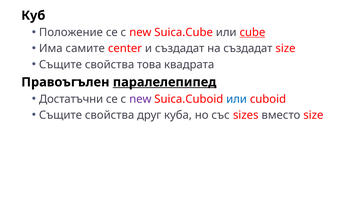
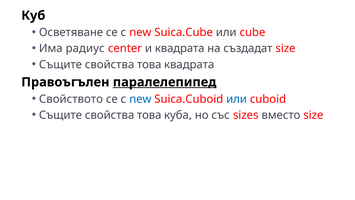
Положение: Положение -> Осветяване (71, 32)
cube underline: present -> none (252, 32)
самите: самите -> радиус (85, 48)
и създадат: създадат -> квадрата (180, 48)
Достатъчни: Достатъчни -> Свойството (71, 99)
new colour: purple -> blue (140, 99)
друг: друг -> това (149, 115)
